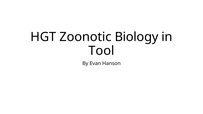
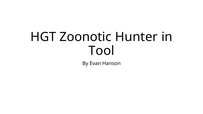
Biology: Biology -> Hunter (136, 37)
